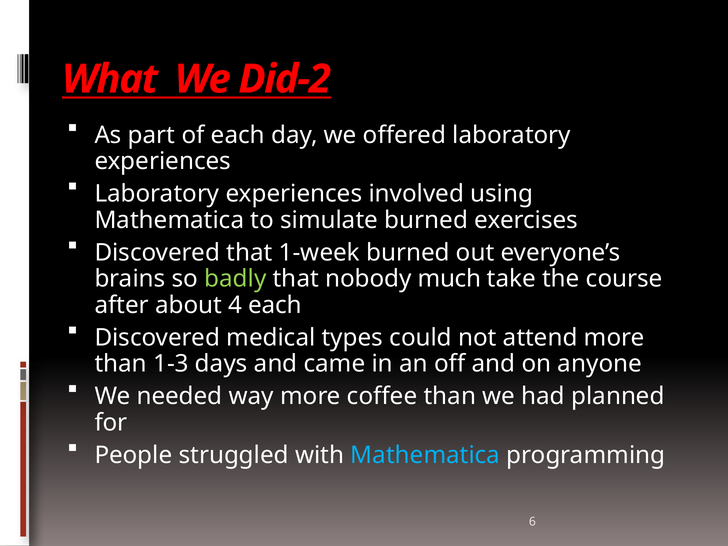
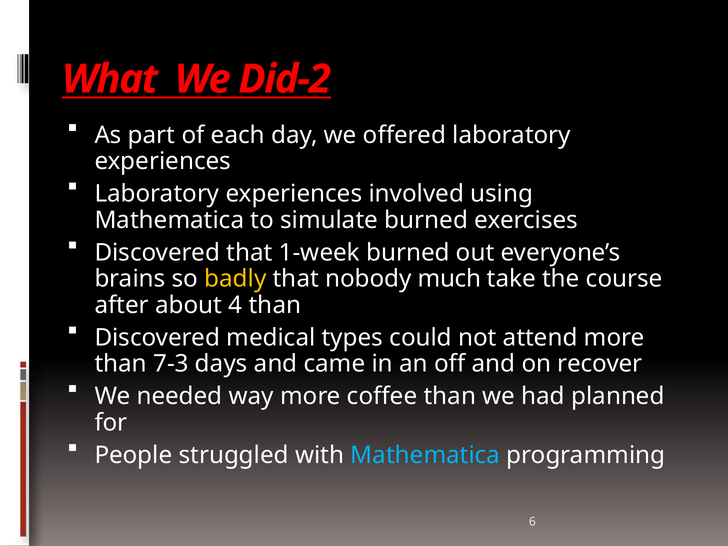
badly colour: light green -> yellow (235, 279)
4 each: each -> than (275, 305)
1-3: 1-3 -> 7-3 (171, 364)
anyone: anyone -> recover (600, 364)
